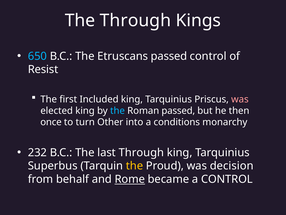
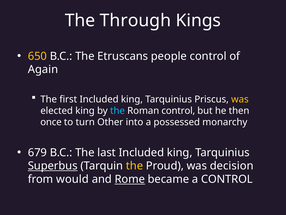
650 colour: light blue -> yellow (37, 56)
Etruscans passed: passed -> people (169, 56)
Resist: Resist -> Again (43, 69)
was colour: pink -> yellow (240, 99)
Roman passed: passed -> control (178, 110)
conditions: conditions -> possessed (177, 122)
232: 232 -> 679 (37, 152)
last Through: Through -> Included (141, 152)
Superbus underline: none -> present (53, 166)
behalf: behalf -> would (72, 179)
